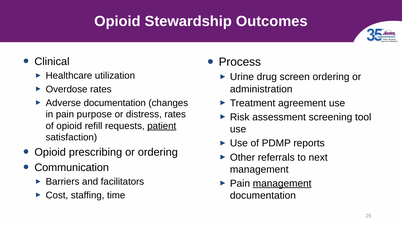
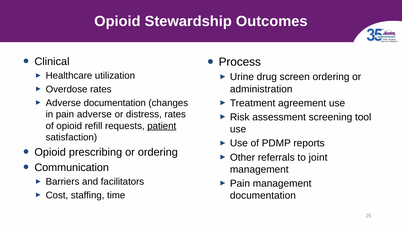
pain purpose: purpose -> adverse (94, 114)
next: next -> joint (318, 157)
management underline: present -> none (282, 184)
